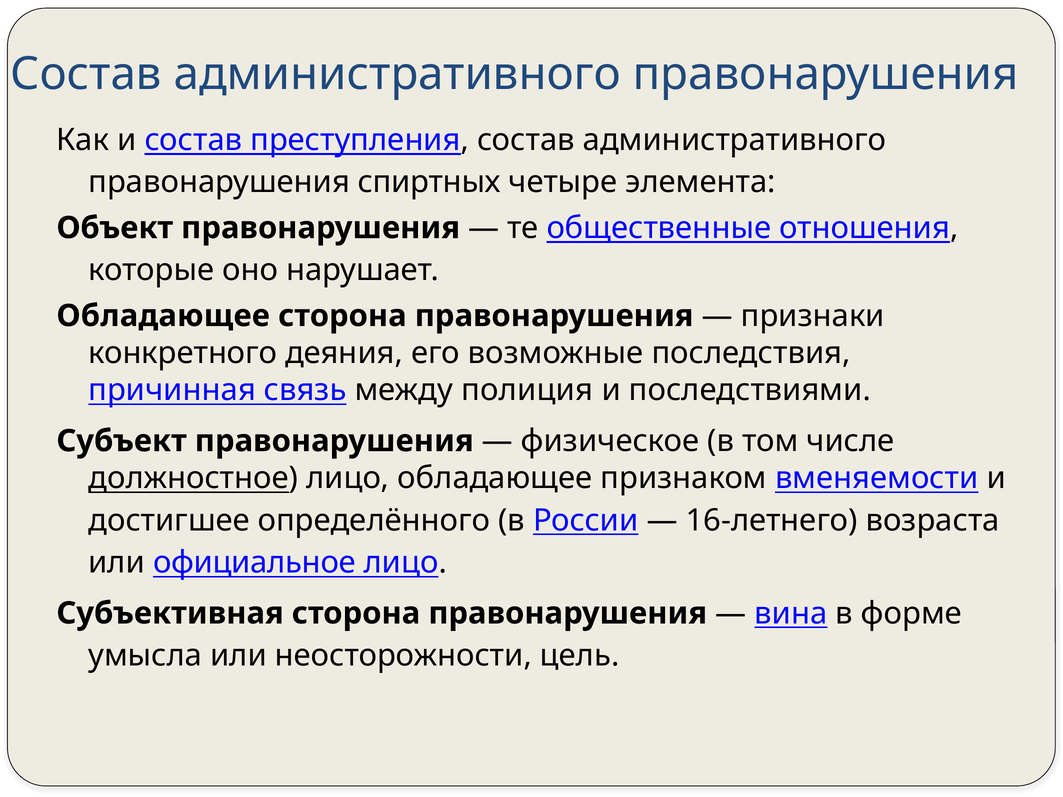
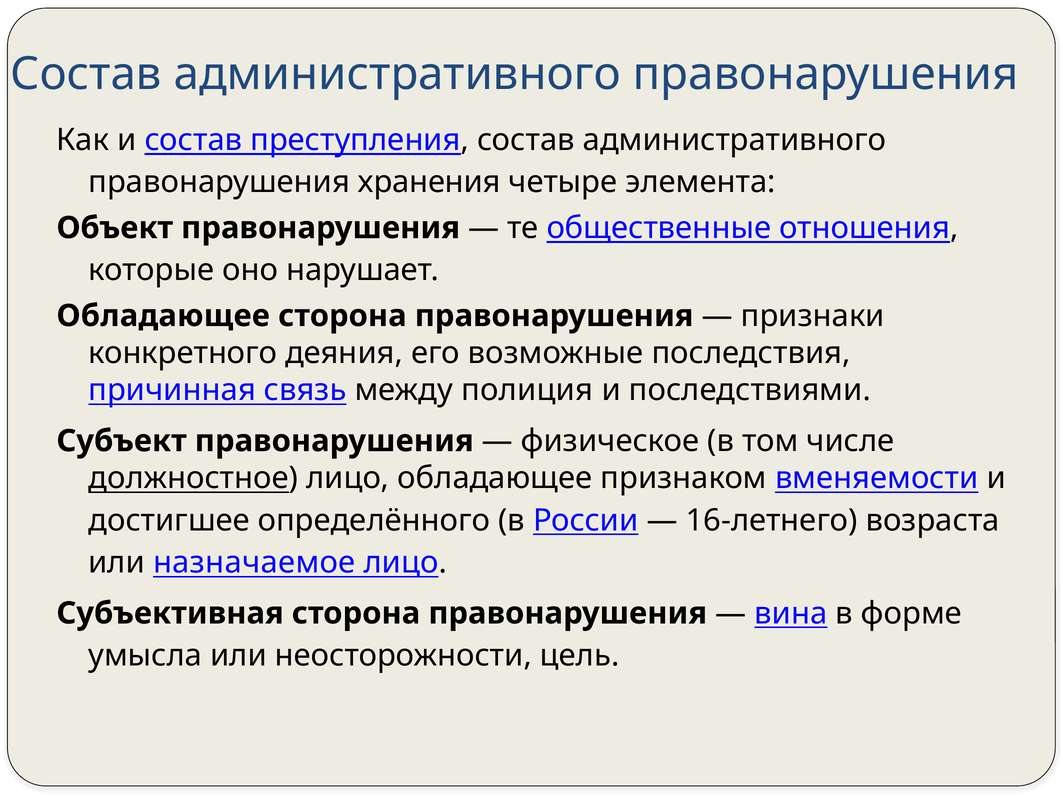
спиртных: спиртных -> хранения (429, 182)
официальное: официальное -> назначаемое (254, 563)
